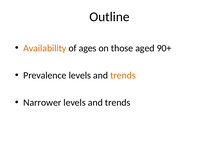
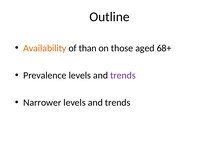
ages: ages -> than (88, 48)
90+: 90+ -> 68+ (164, 48)
trends colour: orange -> purple (123, 75)
